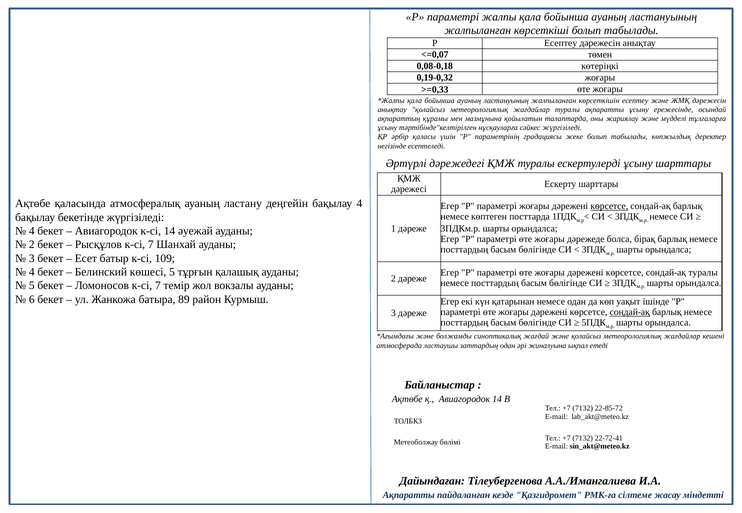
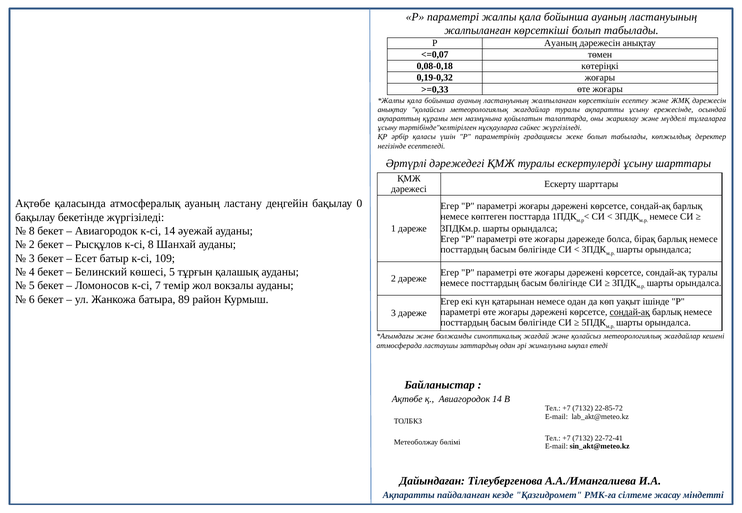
Р Есептеу: Есептеу -> Ауаның (561, 43)
бақылау 4: 4 -> 0 (359, 204)
көрсетсе underline: present -> none (609, 206)
4: 4 -> 8 (32, 231)
Рысқұлов к-сі 7: 7 -> 8 (151, 245)
